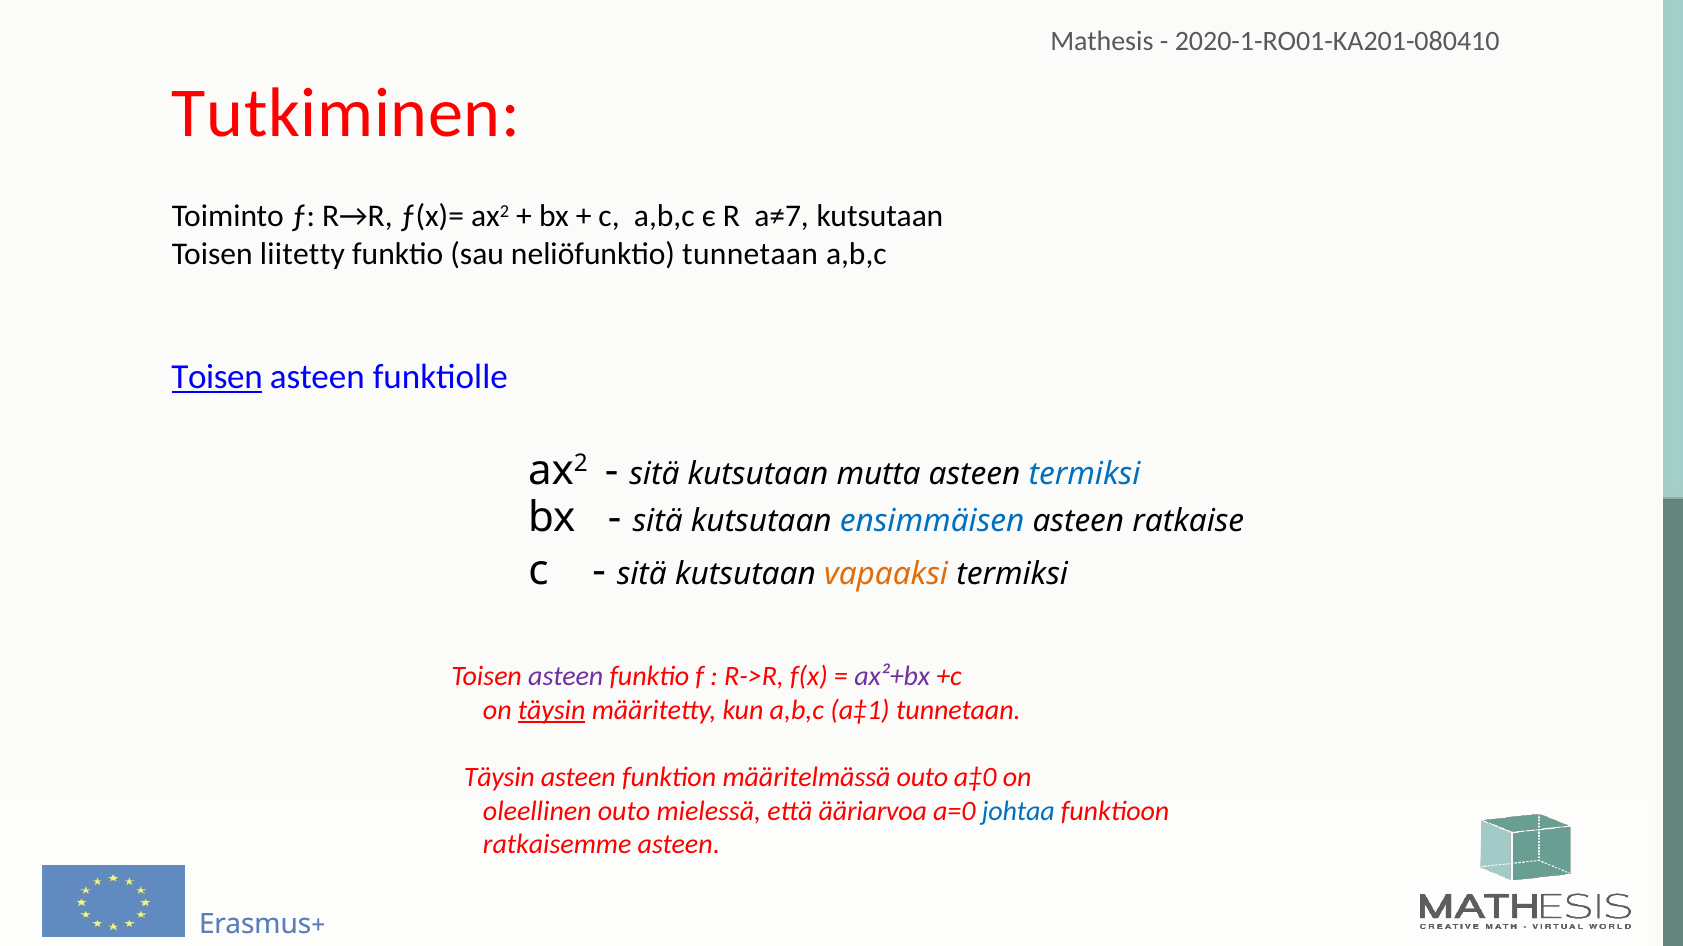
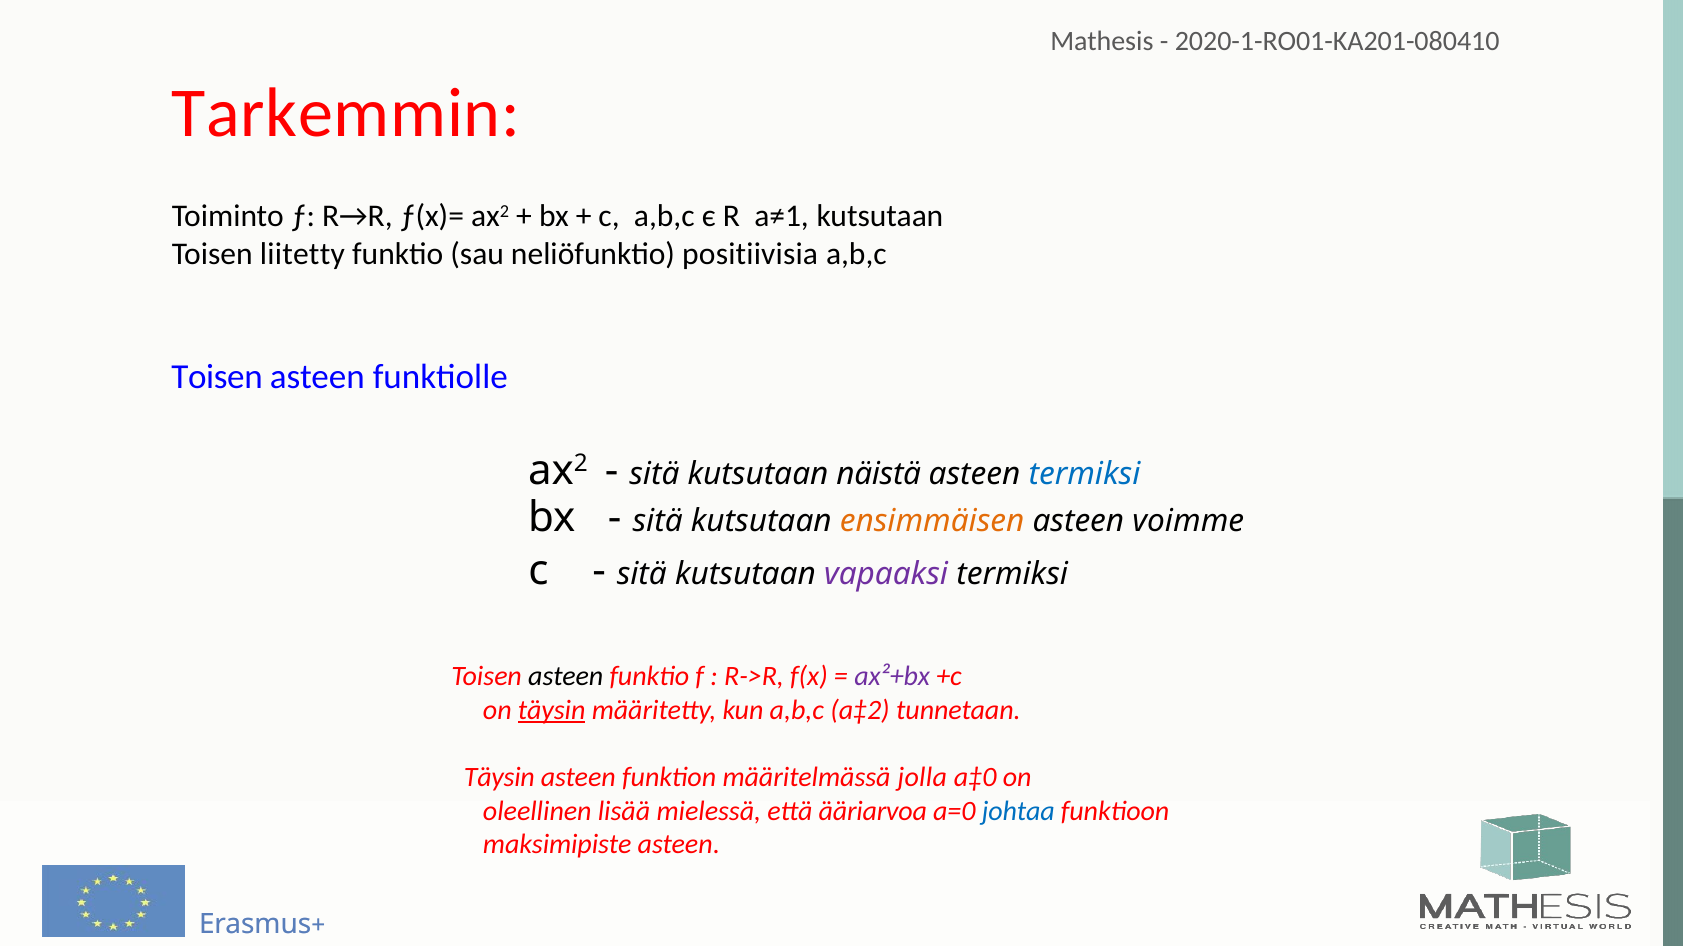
Tutkiminen: Tutkiminen -> Tarkemmin (346, 113)
a≠7: a≠7 -> a≠1 (782, 217)
neliöfunktio tunnetaan: tunnetaan -> positiivisia (750, 254)
Toisen underline: present -> none (217, 377)
mutta: mutta -> näistä (879, 474)
ensimmäisen colour: blue -> orange (932, 522)
ratkaise: ratkaise -> voimme (1188, 522)
vapaaksi colour: orange -> purple (886, 574)
asteen colour: purple -> black (566, 677)
a‡1: a‡1 -> a‡2 (860, 710)
määritelmässä outo: outo -> jolla (922, 778)
oleellinen outo: outo -> lisää (624, 811)
ratkaisemme: ratkaisemme -> maksimipiste (557, 845)
